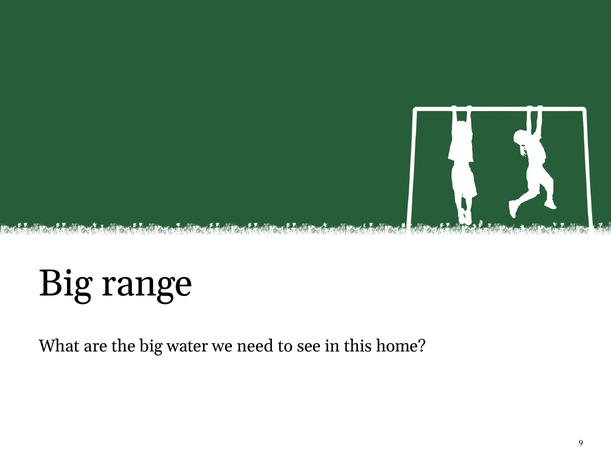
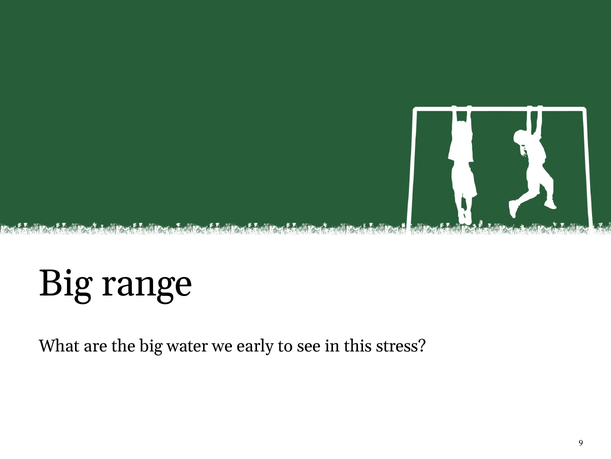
need: need -> early (255, 346)
home: home -> stress (401, 346)
